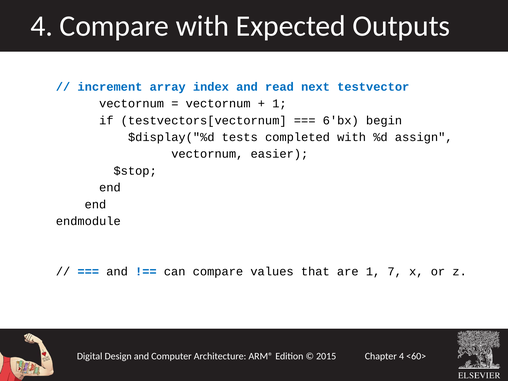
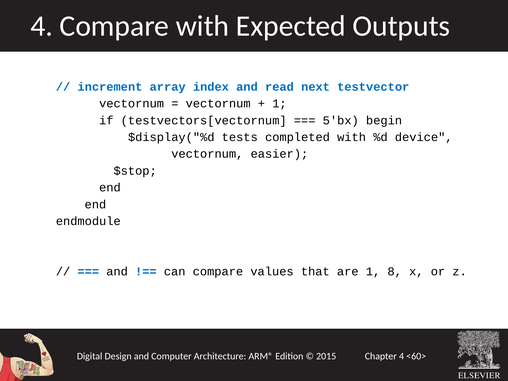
6'bx: 6'bx -> 5'bx (341, 120)
assign: assign -> device (424, 137)
7: 7 -> 8 (395, 272)
